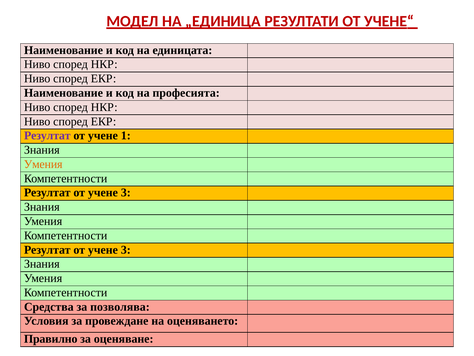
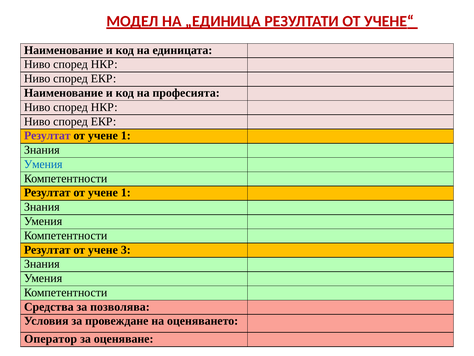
Умения colour: orange -> blue (43, 164)
3: 3 -> 1 (126, 192)
Правилно: Правилно -> Оператор (51, 339)
